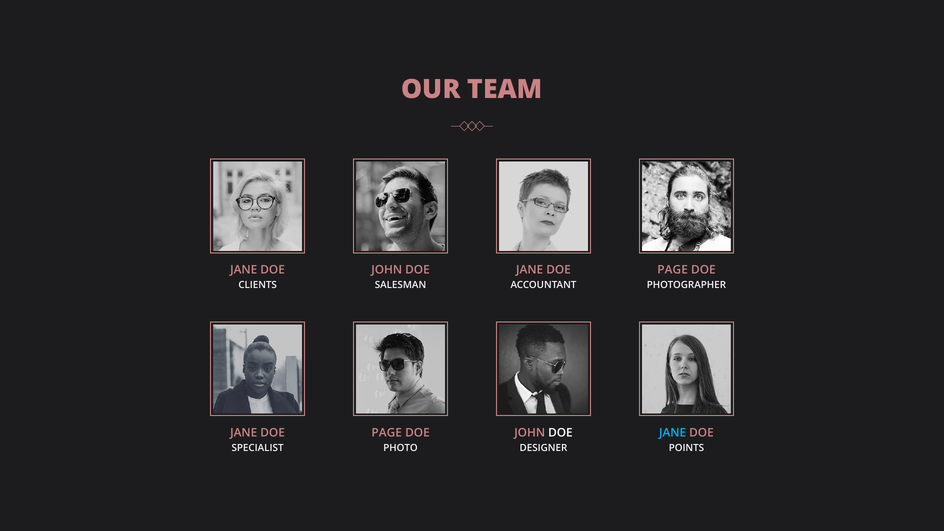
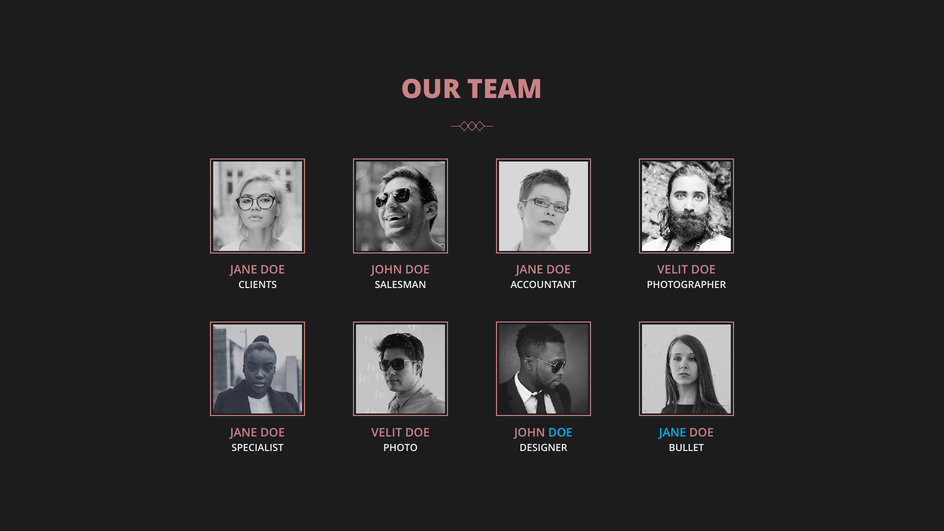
PAGE: PAGE -> VELIT (673, 270)
PAGE: PAGE -> VELIT (387, 433)
DOE colour: white -> light blue (560, 433)
POINTS: POINTS -> BULLET (686, 448)
